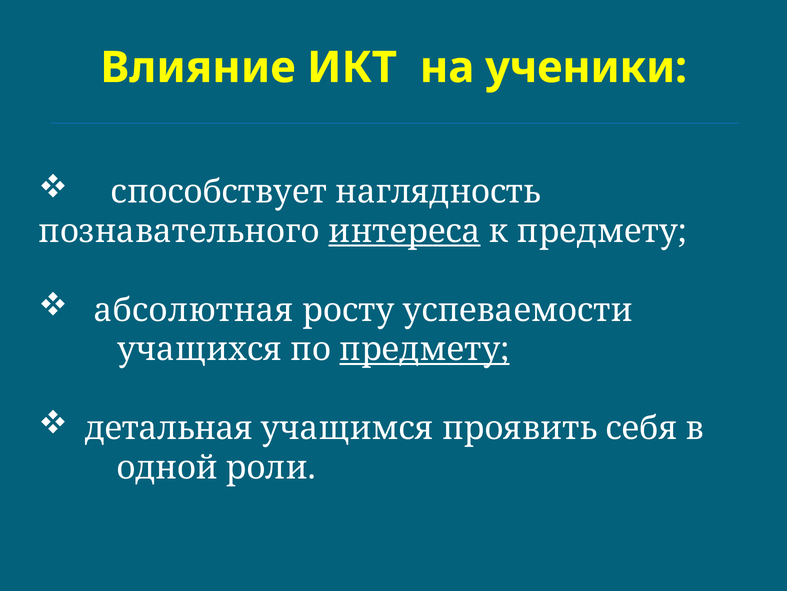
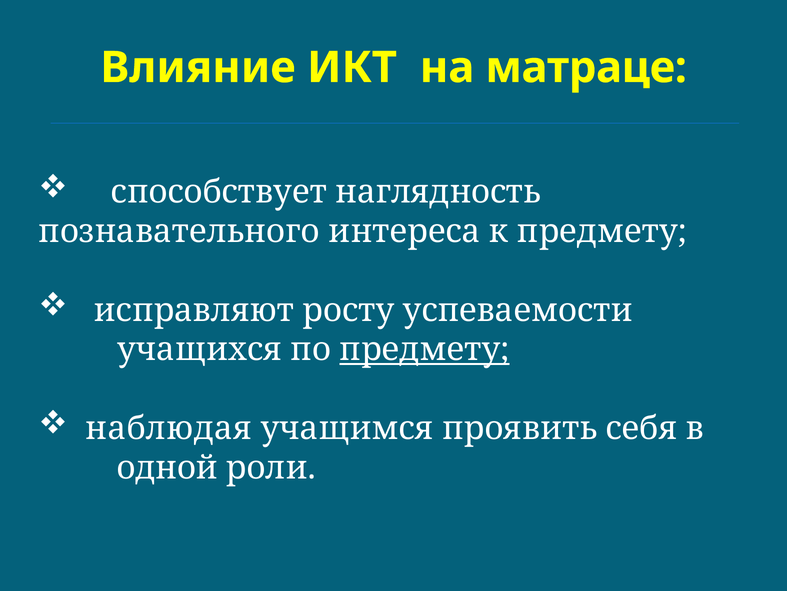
ученики: ученики -> матраце (586, 68)
интереса underline: present -> none (404, 231)
абсолютная: абсолютная -> исправляют (194, 310)
детальная: детальная -> наблюдая (169, 428)
